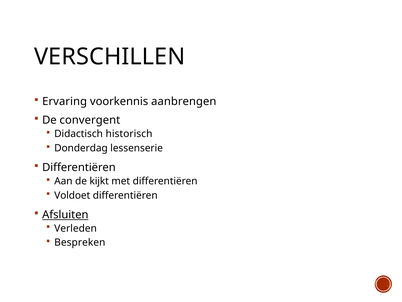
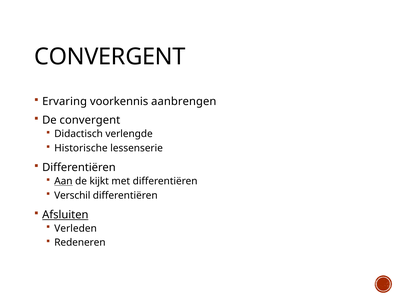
VERSCHILLEN: VERSCHILLEN -> CONVERGENT (110, 57)
historisch: historisch -> verlengde (129, 134)
Donderdag: Donderdag -> Historische (81, 148)
Aan underline: none -> present (63, 181)
Voldoet: Voldoet -> Verschil (72, 195)
Bespreken: Bespreken -> Redeneren (80, 242)
